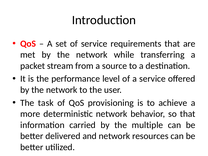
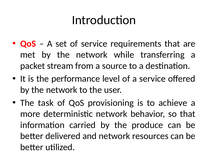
multiple: multiple -> produce (147, 125)
